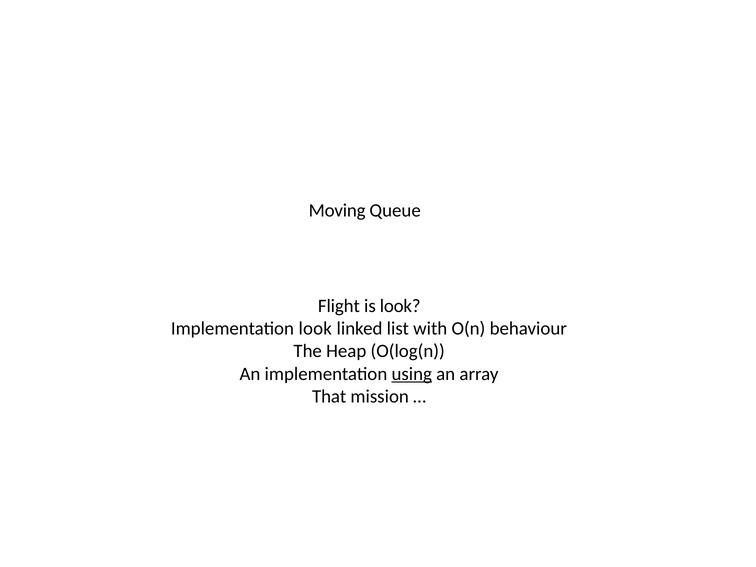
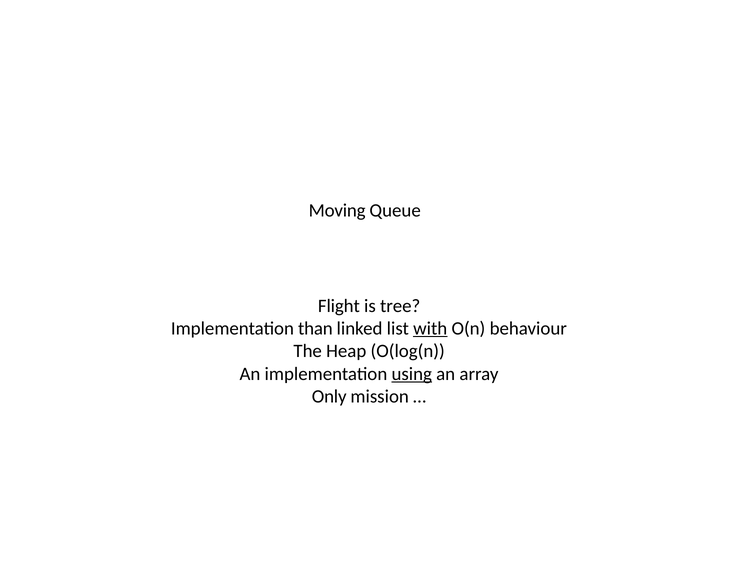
is look: look -> tree (400, 306)
Implementation look: look -> than (315, 328)
with underline: none -> present (430, 328)
That: That -> Only (329, 397)
